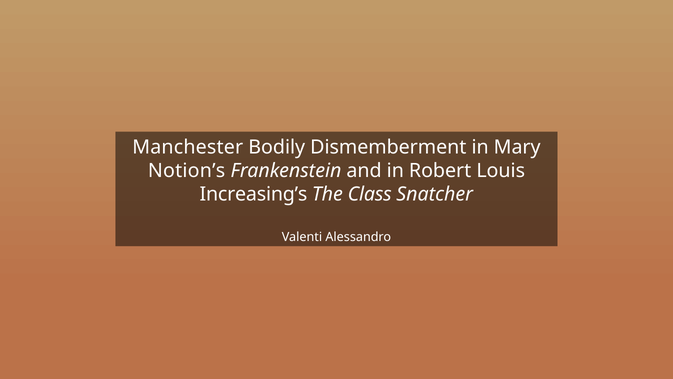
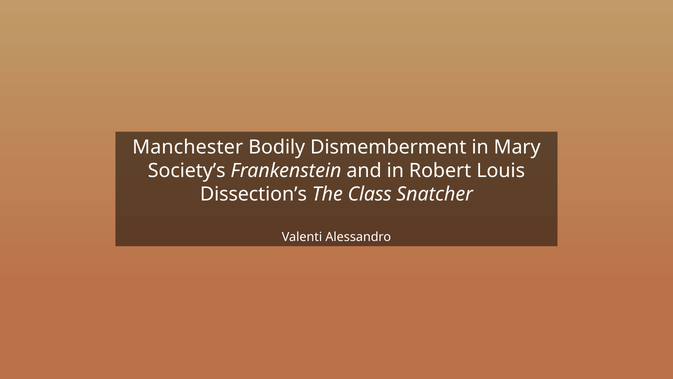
Notion’s: Notion’s -> Society’s (187, 171)
Increasing’s: Increasing’s -> Dissection’s (253, 194)
